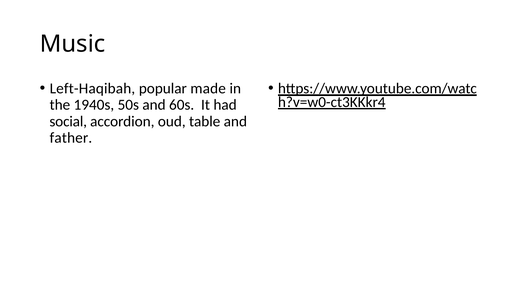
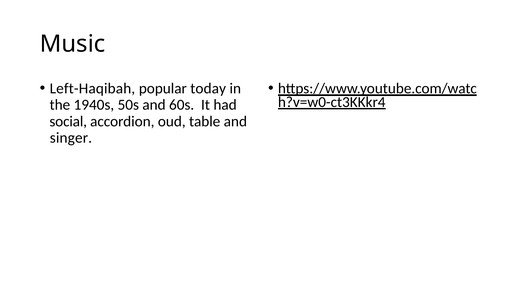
made: made -> today (208, 88)
father: father -> singer (71, 138)
